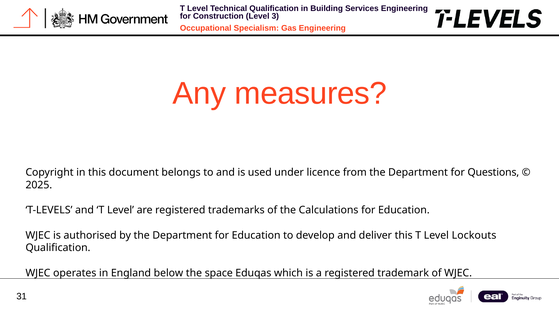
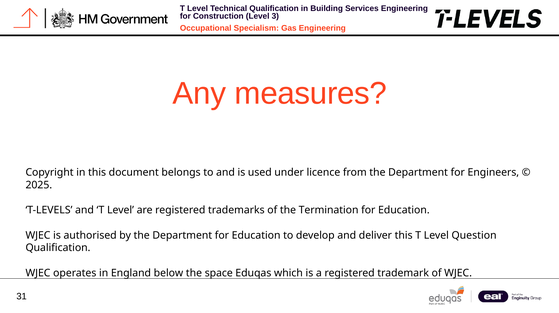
Questions: Questions -> Engineers (493, 172)
Calculations: Calculations -> Termination (329, 210)
Lockouts: Lockouts -> Question (474, 235)
